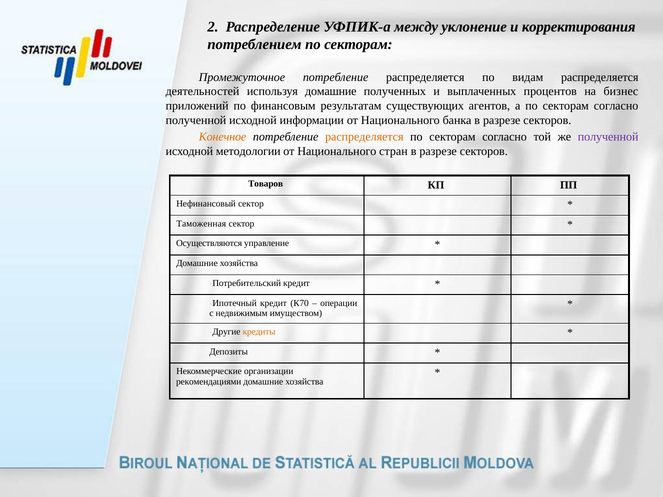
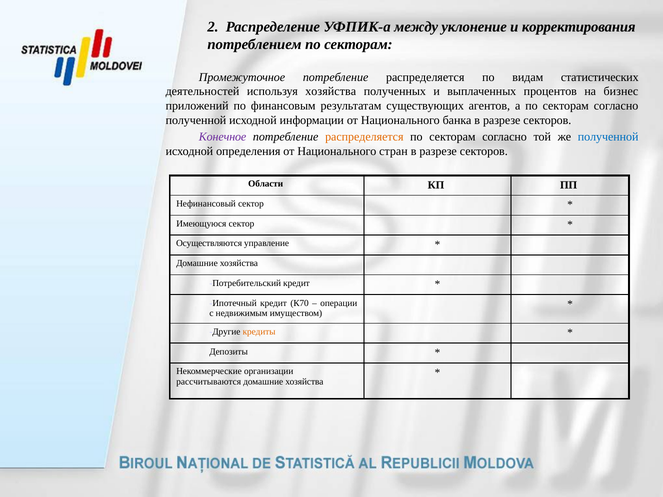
видам распределяется: распределяется -> статистических (600, 77)
используя домашние: домашние -> хозяйства (331, 92)
Конечное colour: orange -> purple (223, 137)
полученной colour: purple -> blue (608, 137)
методологии: методологии -> определения (248, 151)
Товаров: Товаров -> Области (266, 184)
Таможенная: Таможенная -> Имеющуюся (201, 224)
рекомендациями: рекомендациями -> рассчитываются (209, 382)
